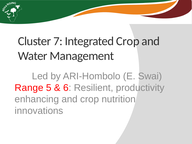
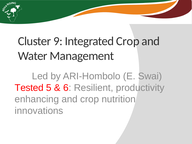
7: 7 -> 9 (58, 41)
Range: Range -> Tested (29, 88)
